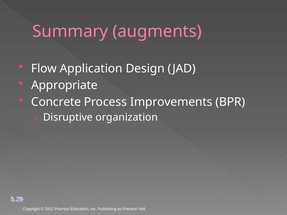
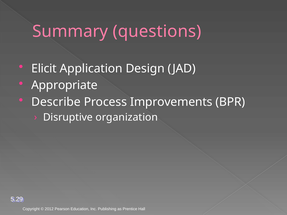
augments: augments -> questions (157, 32)
Flow: Flow -> Elicit (44, 69)
Concrete: Concrete -> Describe (56, 102)
